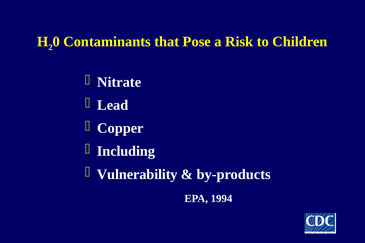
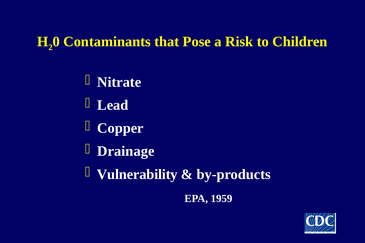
Including: Including -> Drainage (126, 151)
1994: 1994 -> 1959 (221, 199)
